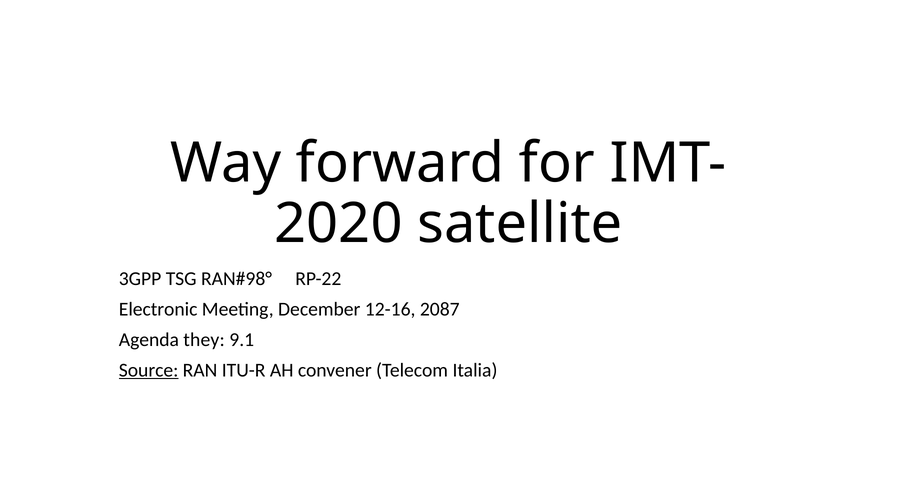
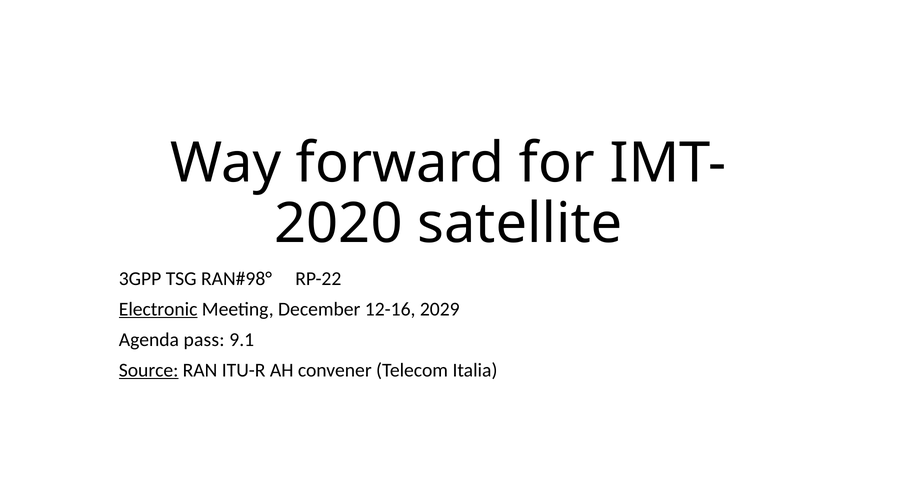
Electronic underline: none -> present (158, 309)
2087: 2087 -> 2029 (440, 309)
they: they -> pass (204, 340)
